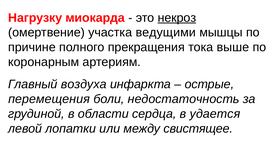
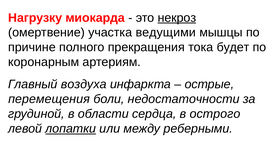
выше: выше -> будет (233, 47)
недостаточность: недостаточность -> недостаточности (184, 99)
удается: удается -> острого (215, 114)
лопатки underline: none -> present (71, 129)
свистящее: свистящее -> реберными (198, 129)
